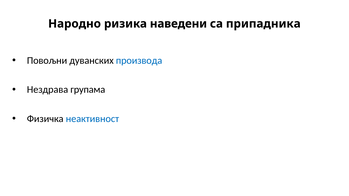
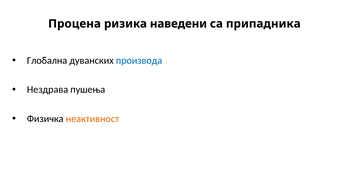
Народно: Народно -> Процена (75, 24)
Повољни: Повољни -> Глобална (47, 61)
групама: групама -> пушења (88, 90)
неактивност colour: blue -> orange (92, 119)
